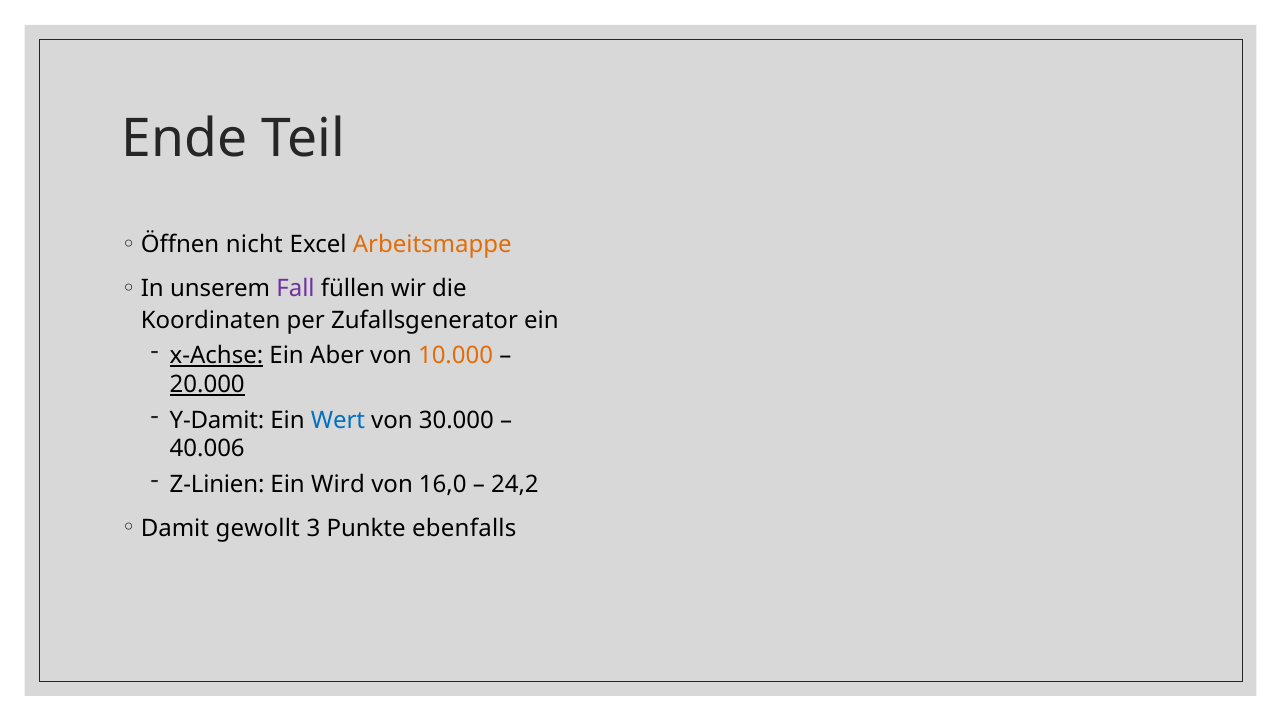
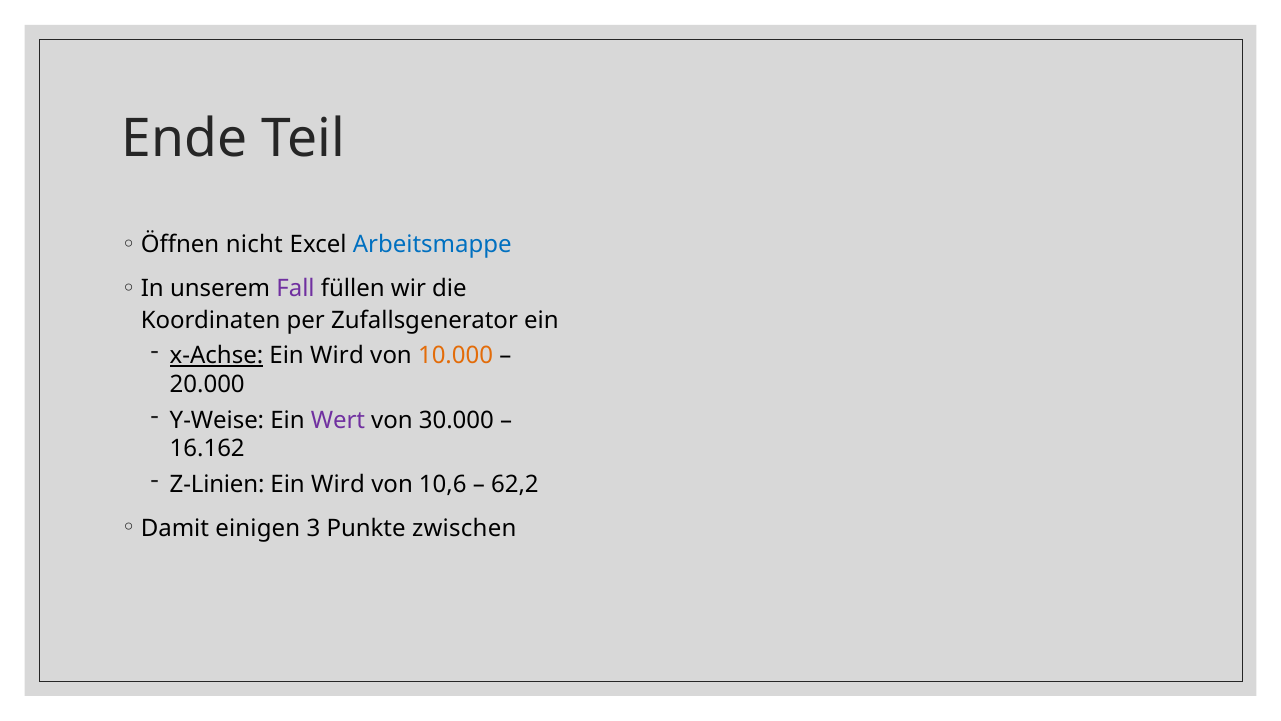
Arbeitsmappe colour: orange -> blue (432, 245)
Aber: Aber -> Wird (337, 356)
20.000 underline: present -> none (207, 384)
Y-Damit: Y-Damit -> Y-Weise (217, 420)
Wert colour: blue -> purple (338, 420)
40.006: 40.006 -> 16.162 (207, 449)
16,0: 16,0 -> 10,6 (443, 484)
24,2: 24,2 -> 62,2 (515, 484)
gewollt: gewollt -> einigen (258, 528)
ebenfalls: ebenfalls -> zwischen (464, 528)
